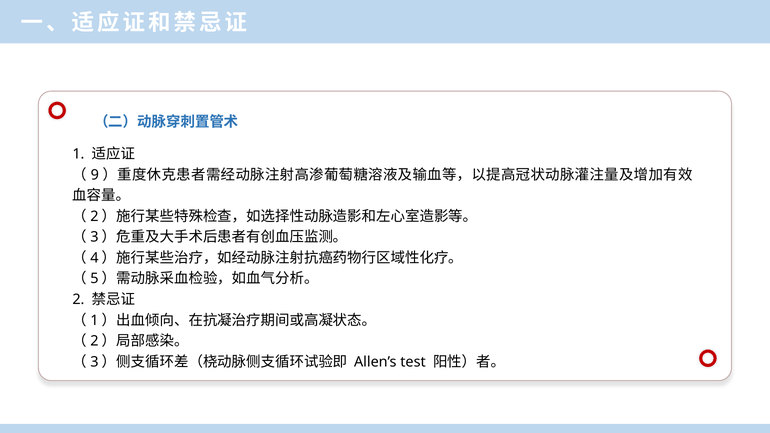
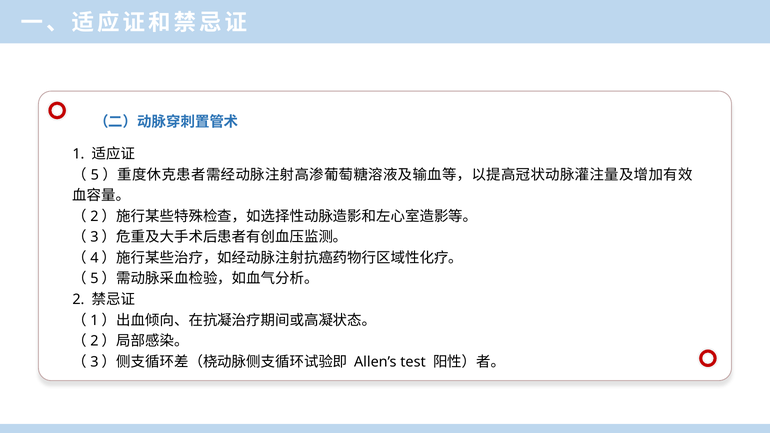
9: 9 -> 5 (95, 175)
